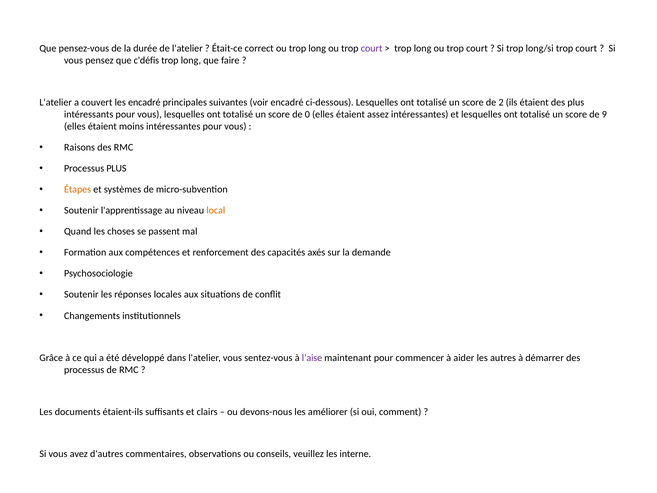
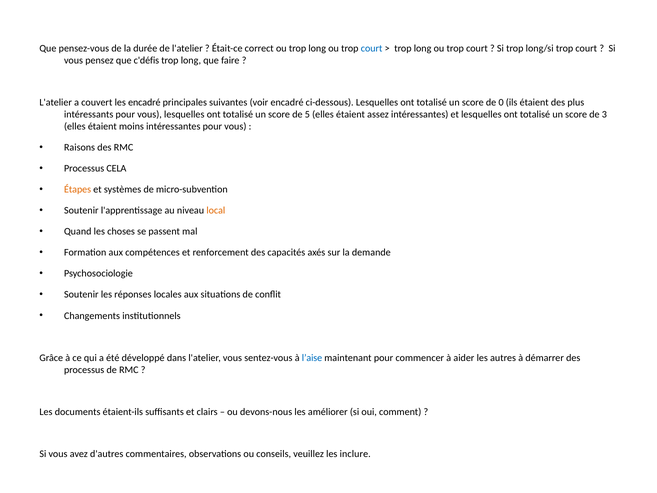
court colour: purple -> blue (372, 48)
2: 2 -> 0 (501, 102)
0: 0 -> 5 (307, 114)
9: 9 -> 3 (604, 114)
Processus PLUS: PLUS -> CELA (116, 169)
l’aise colour: purple -> blue (312, 358)
interne: interne -> inclure (355, 454)
